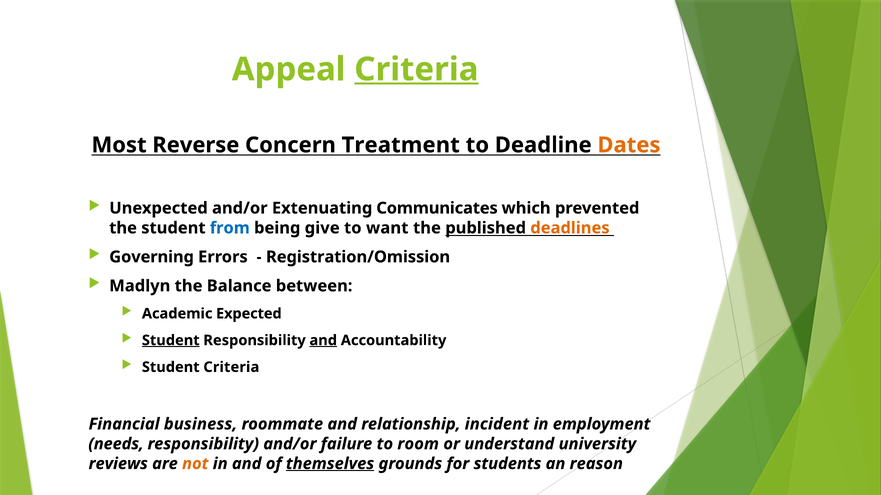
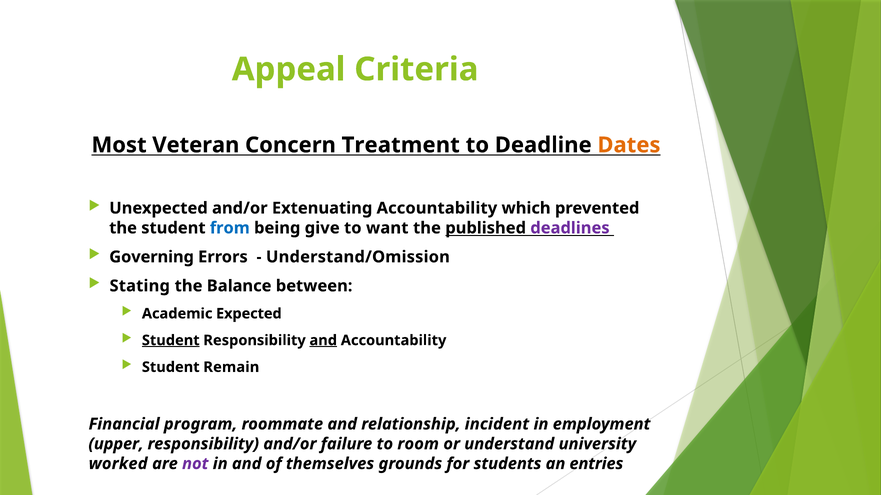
Criteria underline: present -> none (416, 69)
Reverse: Reverse -> Veteran (196, 145)
Extenuating Communicates: Communicates -> Accountability (437, 208)
deadlines colour: orange -> purple (570, 228)
Registration/Omission: Registration/Omission -> Understand/Omission (358, 257)
Madlyn: Madlyn -> Stating (140, 286)
Student Criteria: Criteria -> Remain (231, 367)
business: business -> program (201, 425)
needs: needs -> upper (116, 444)
reviews: reviews -> worked (118, 464)
not colour: orange -> purple (195, 464)
themselves underline: present -> none (330, 464)
reason: reason -> entries (596, 464)
